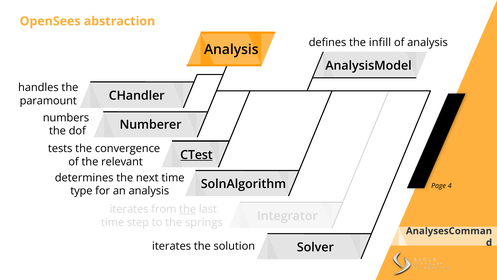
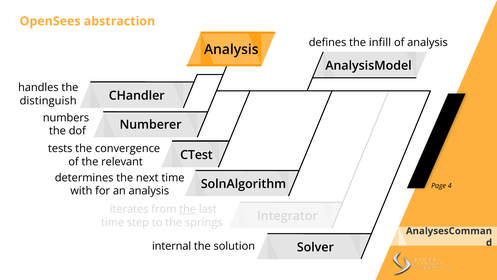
paramount: paramount -> distinguish (48, 101)
CTest underline: present -> none (196, 155)
type: type -> with (81, 191)
iterates: iterates -> internal (172, 246)
